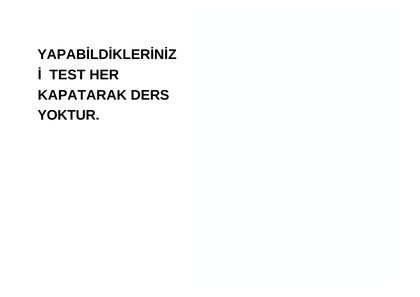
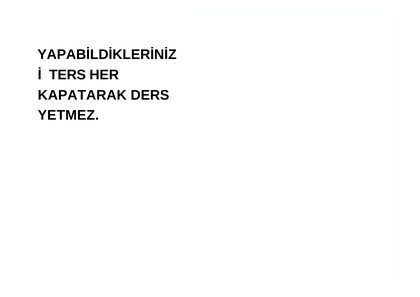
TEST: TEST -> TERS (68, 75)
YOKTUR: YOKTUR -> YETMEZ (68, 115)
